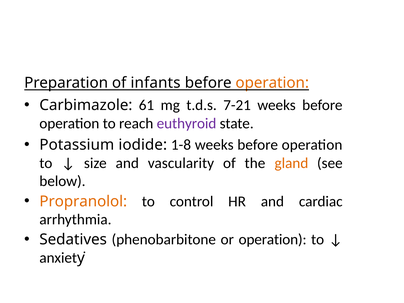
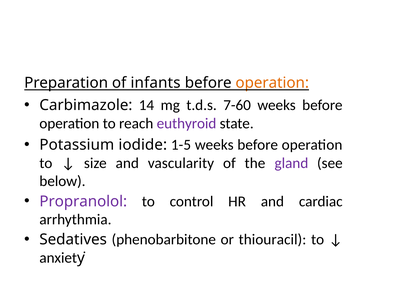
61: 61 -> 14 (146, 105)
7-21: 7-21 -> 7-60 (237, 105)
1-8: 1-8 -> 1-5 (181, 145)
gland colour: orange -> purple (291, 163)
Propranolol colour: orange -> purple (83, 201)
or operation: operation -> thiouracil (272, 240)
